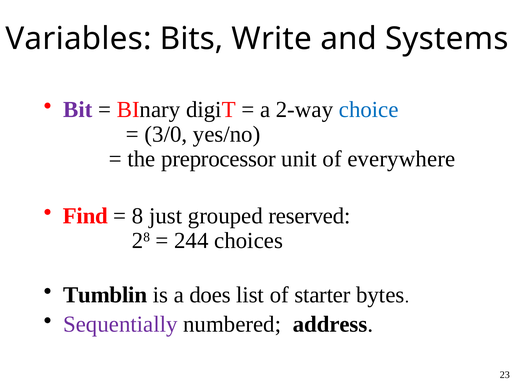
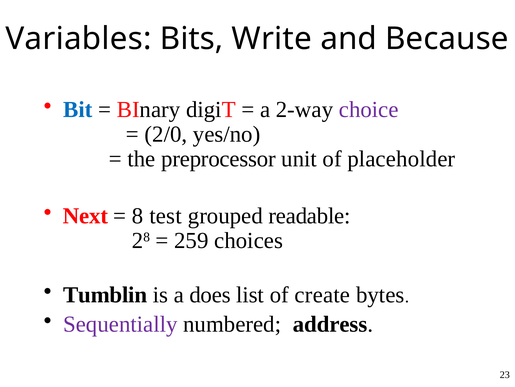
Systems: Systems -> Because (447, 39)
Bit colour: purple -> blue (78, 109)
choice colour: blue -> purple (369, 109)
3/0: 3/0 -> 2/0 (166, 134)
everywhere: everywhere -> placeholder (401, 159)
Find: Find -> Next (85, 215)
just: just -> test (166, 215)
reserved: reserved -> readable (309, 215)
244: 244 -> 259 (191, 240)
starter: starter -> create (322, 294)
